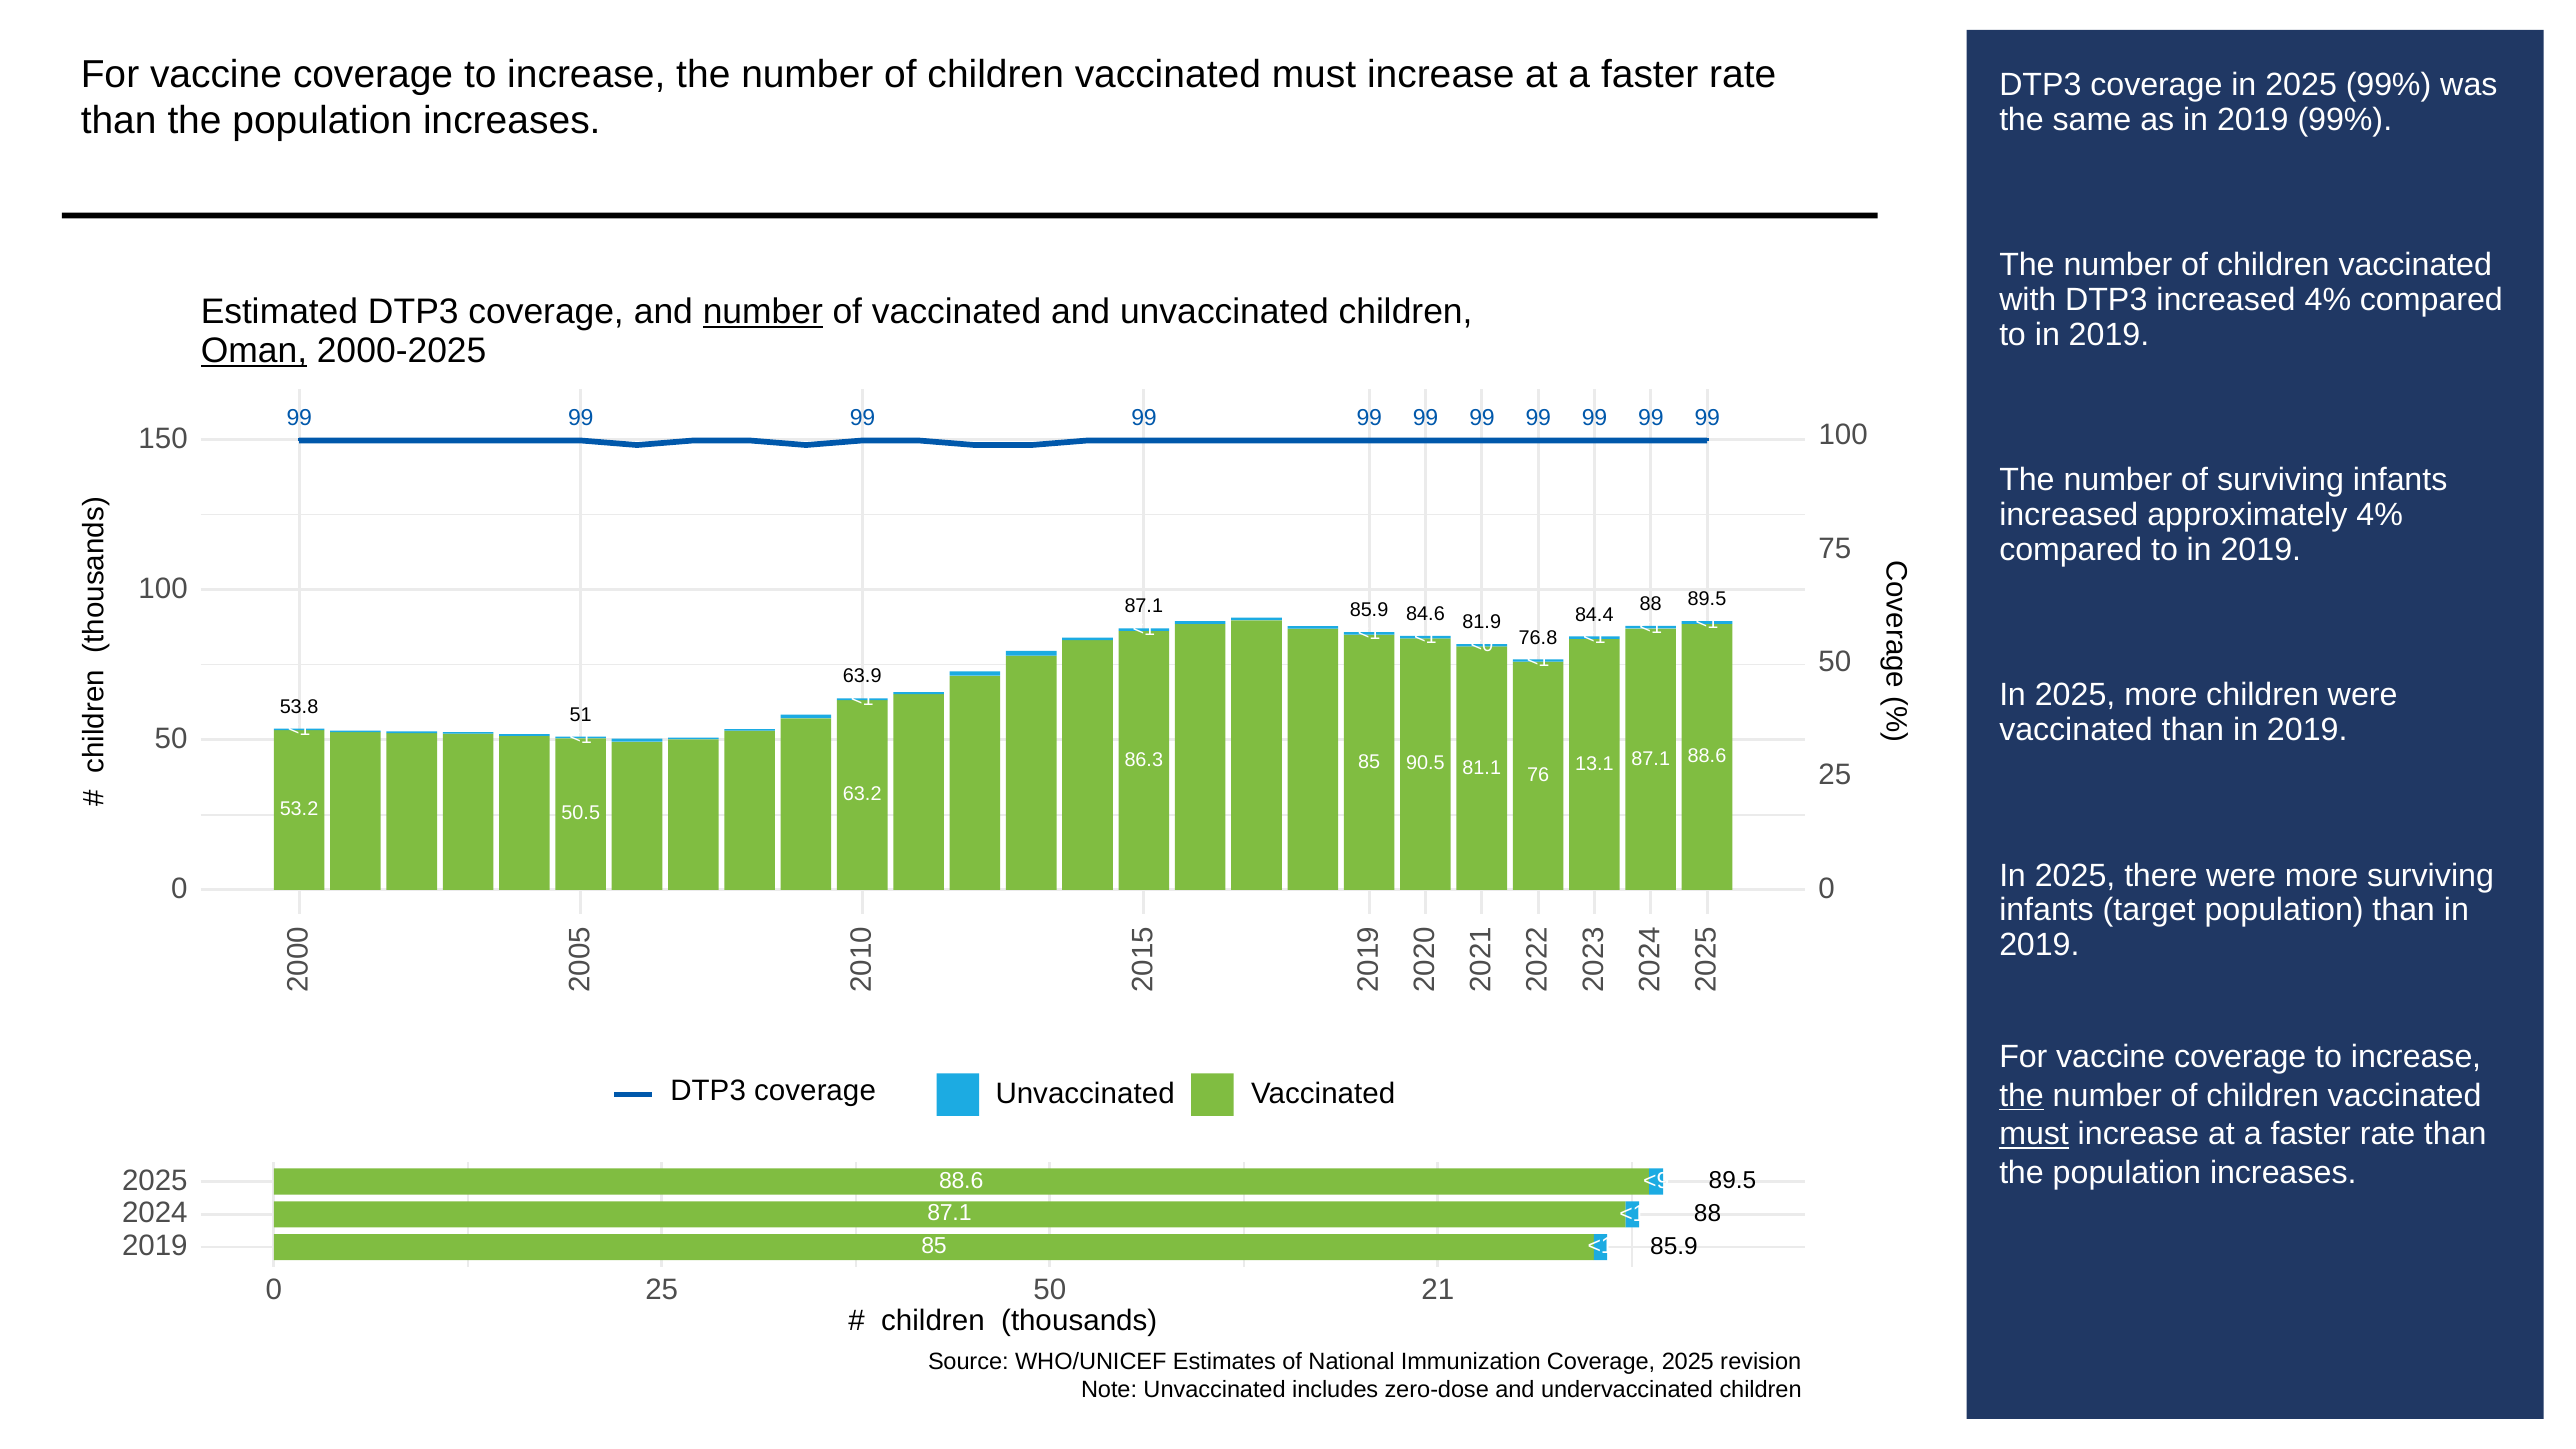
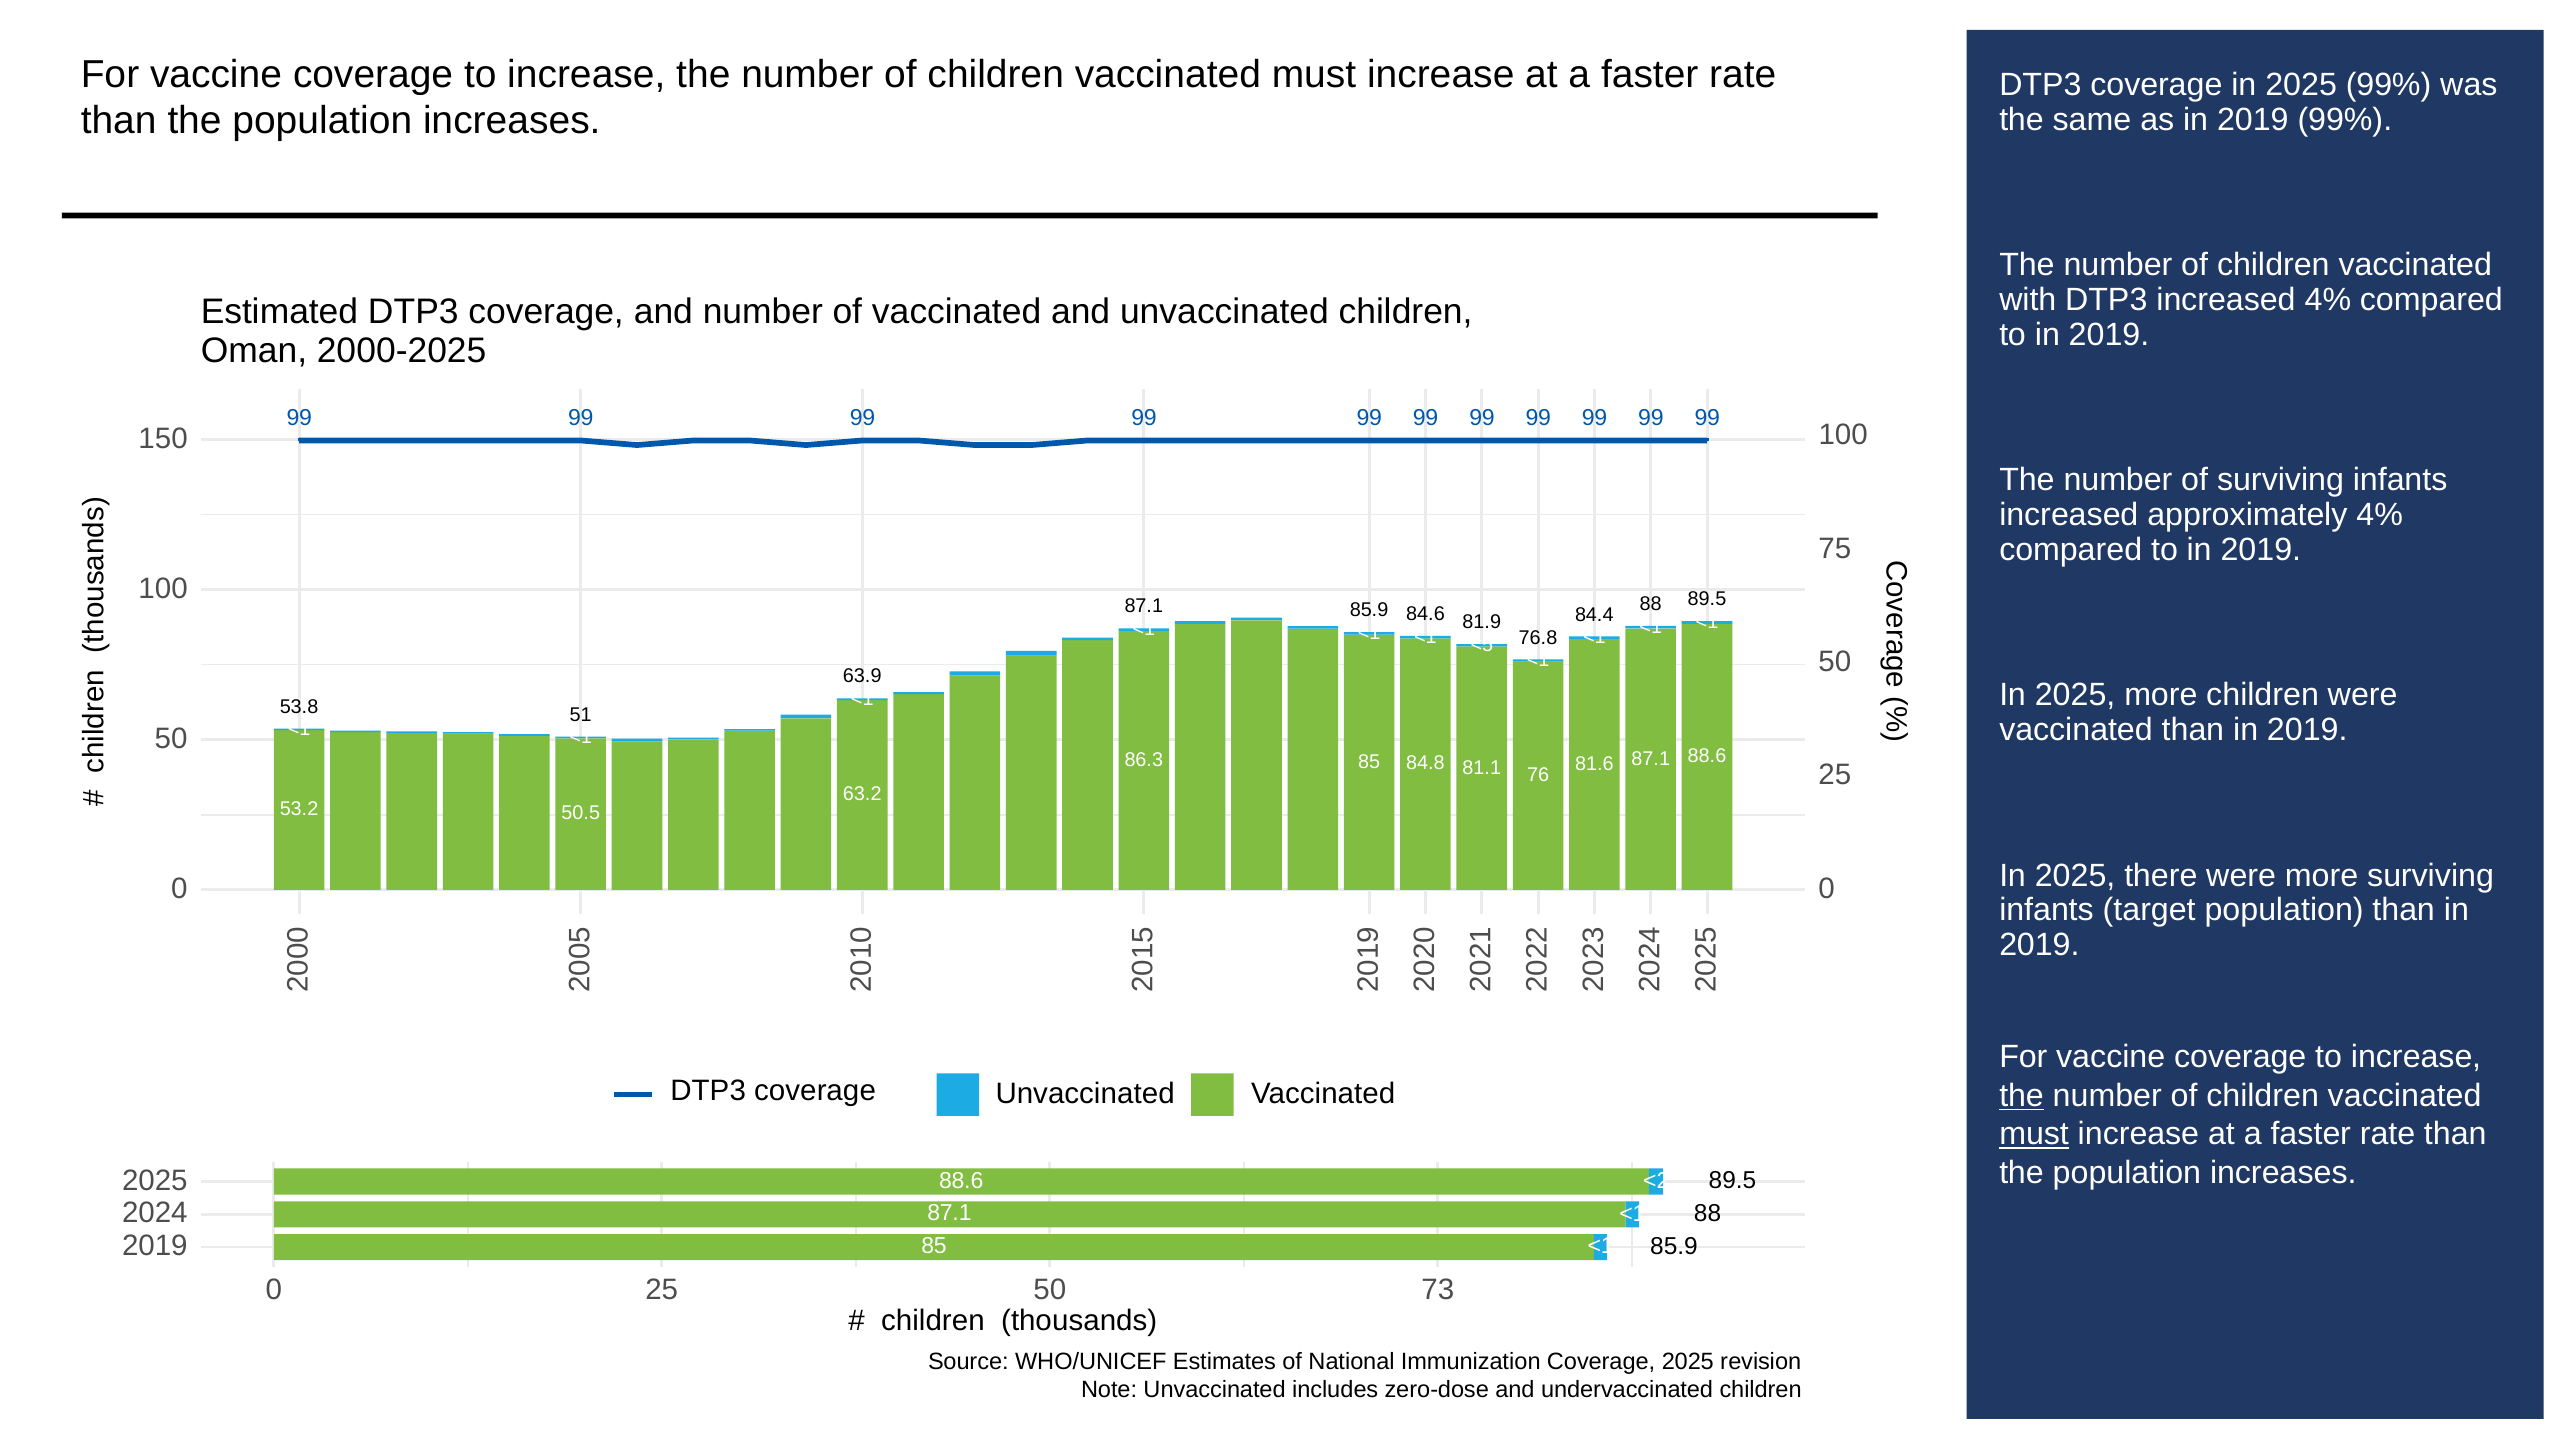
number underline: present -> none (763, 311)
Oman underline: present -> none (254, 351)
<0: <0 -> <5 (1482, 645)
90.5: 90.5 -> 84.8 (1425, 763)
13.1: 13.1 -> 81.6 (1594, 764)
<9: <9 -> <2 (1656, 1181)
21: 21 -> 73 (1438, 1290)
